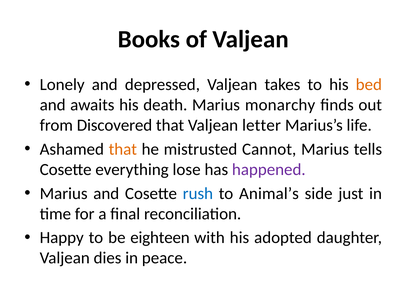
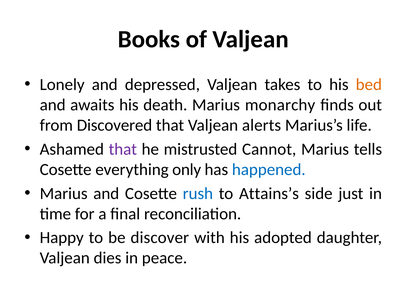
letter: letter -> alerts (262, 125)
that colour: orange -> purple (123, 149)
lose: lose -> only (187, 170)
happened colour: purple -> blue (269, 170)
Animal’s: Animal’s -> Attains’s (269, 194)
eighteen: eighteen -> discover (160, 238)
